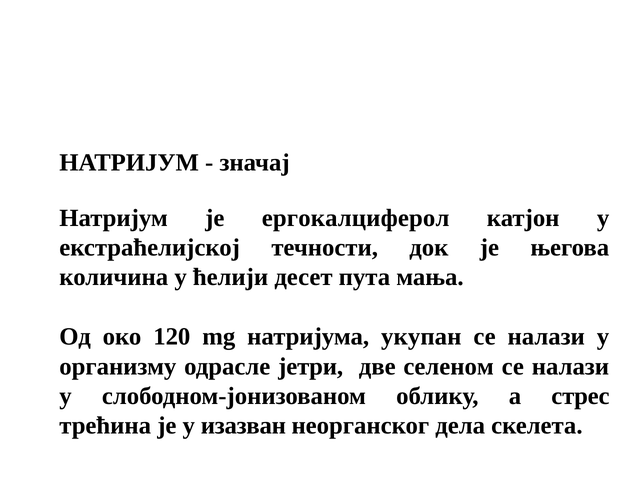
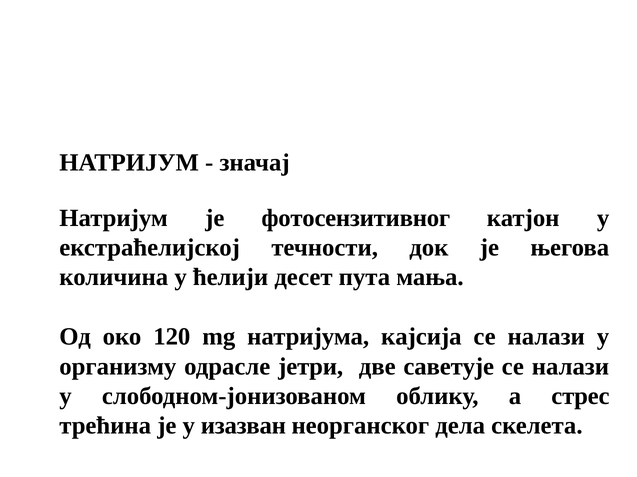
ергокалциферол: ергокалциферол -> фотосензитивног (356, 218)
укупан: укупан -> кајсија (421, 337)
селеном: селеном -> саветује (449, 367)
